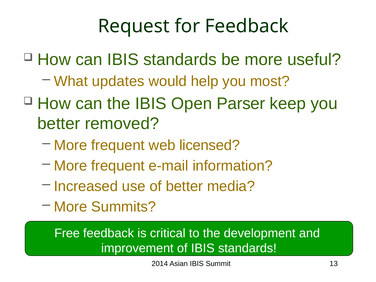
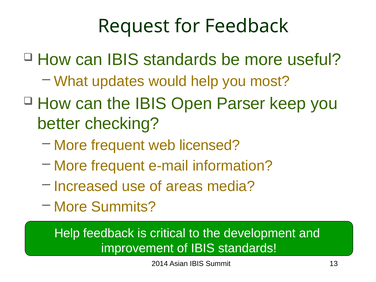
removed: removed -> checking (122, 124)
of better: better -> areas (184, 186)
Free: Free -> Help (67, 233)
